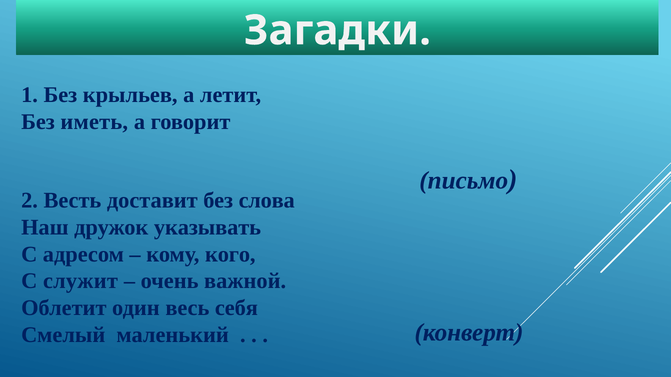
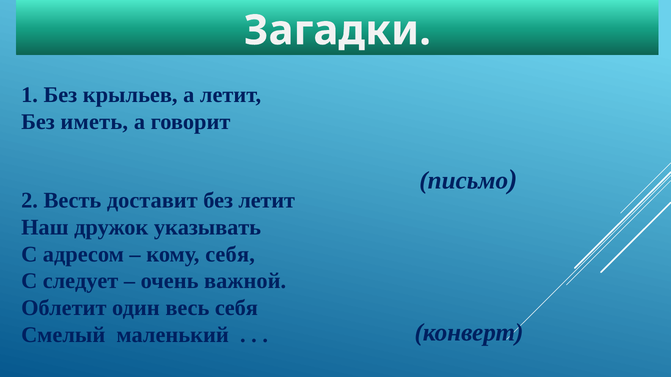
без слова: слова -> летит (267, 201)
кому кого: кого -> себя (230, 254)
служит: служит -> следует (81, 281)
